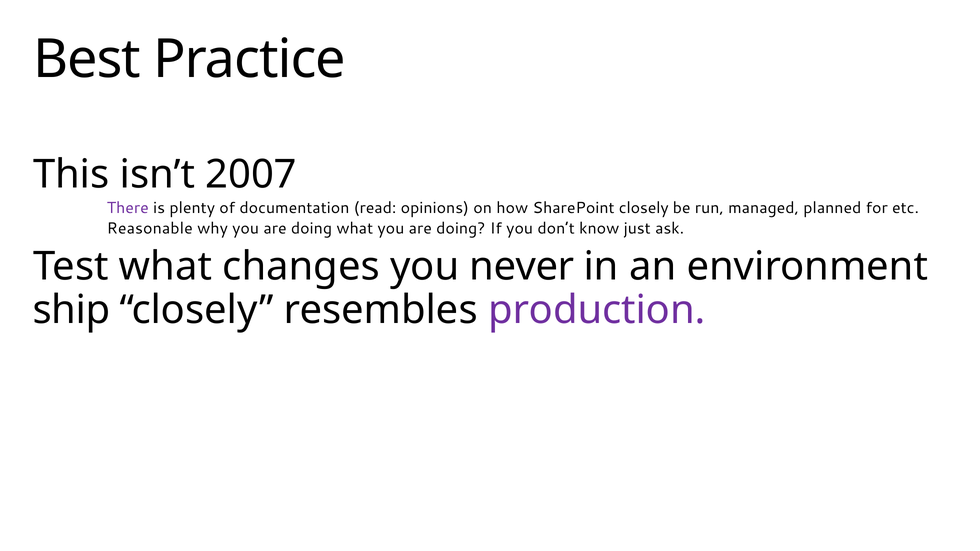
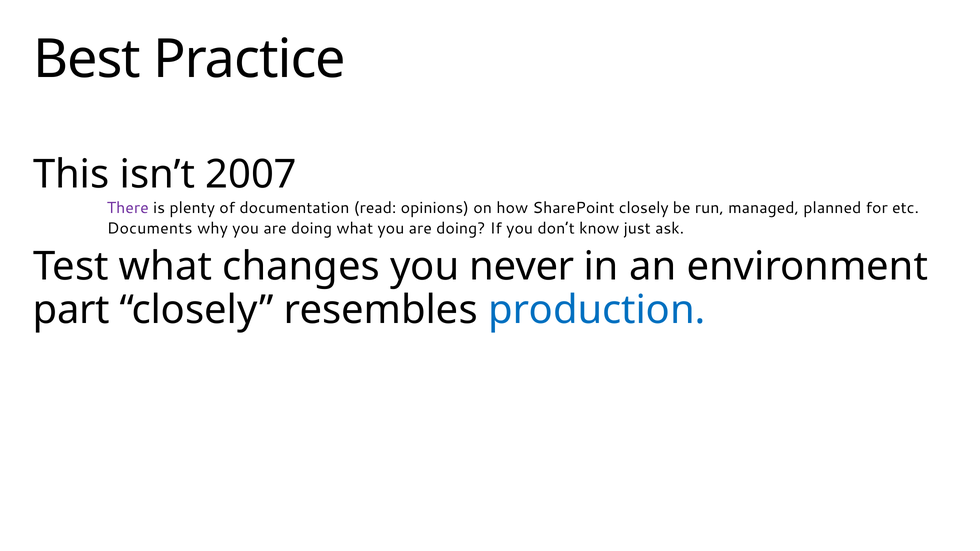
Reasonable: Reasonable -> Documents (150, 229)
ship: ship -> part (71, 310)
production colour: purple -> blue (597, 310)
